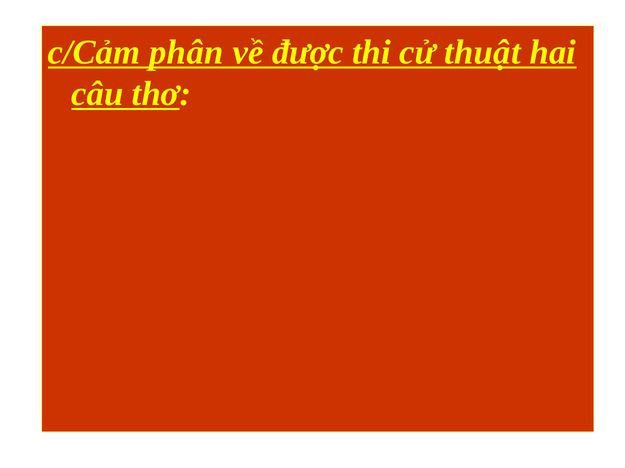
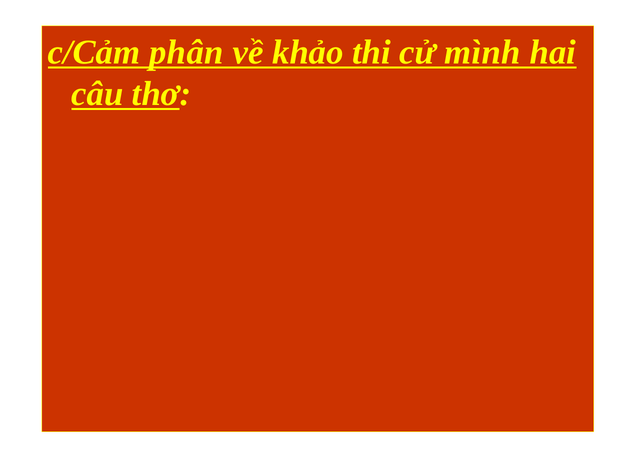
được: được -> khảo (308, 52)
thuật: thuật -> mình (482, 52)
